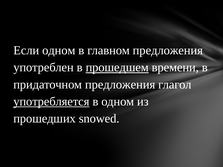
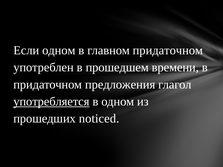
главном предложения: предложения -> придаточном (168, 50)
прошедшем underline: present -> none (117, 68)
snowed: snowed -> noticed (99, 119)
